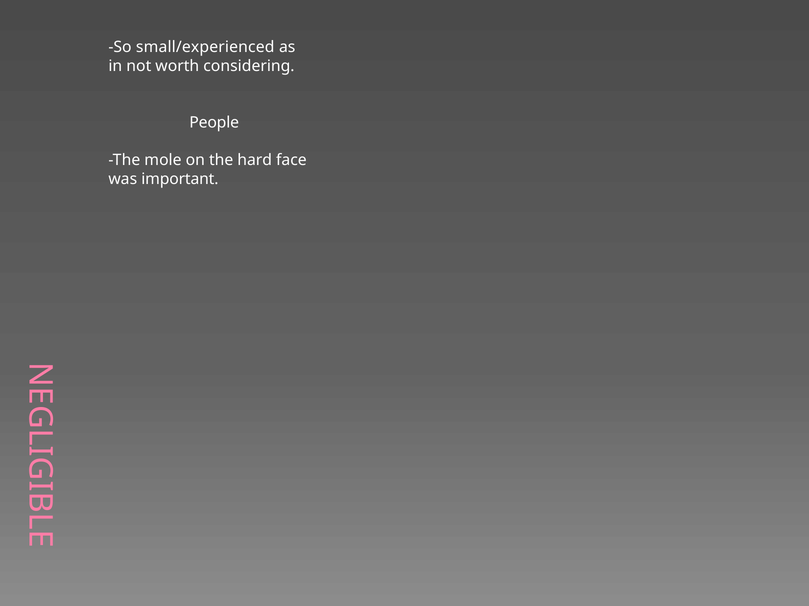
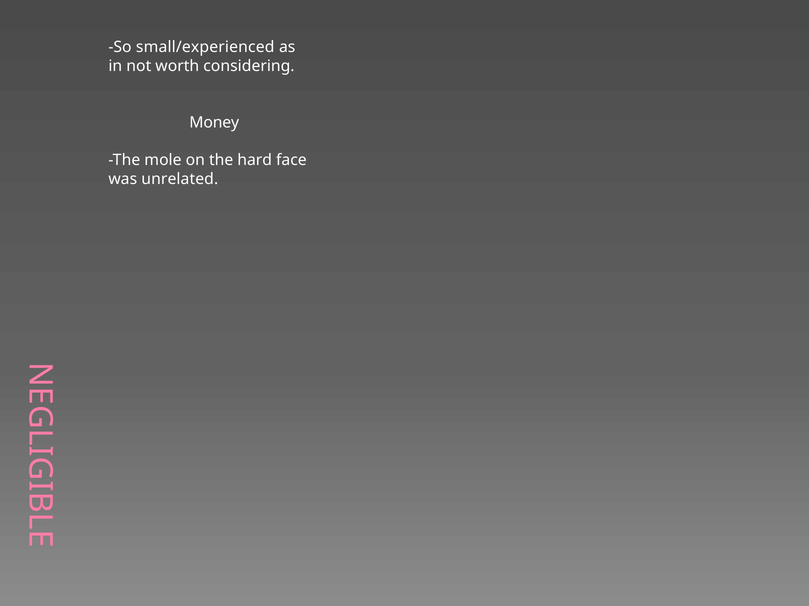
People: People -> Money (214, 123)
important: important -> unrelated (180, 179)
